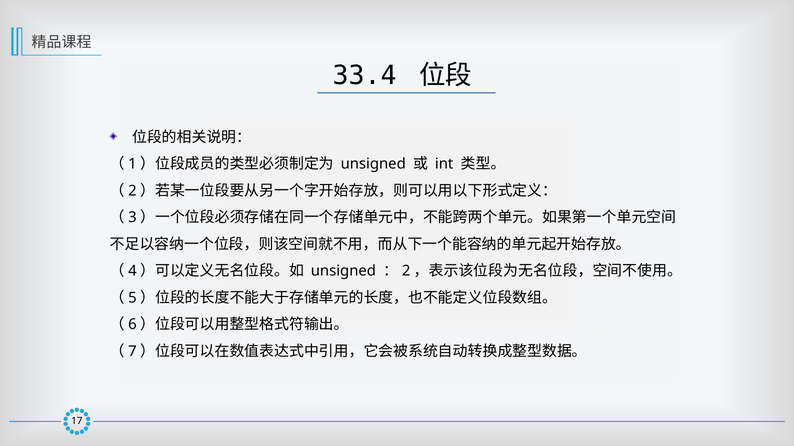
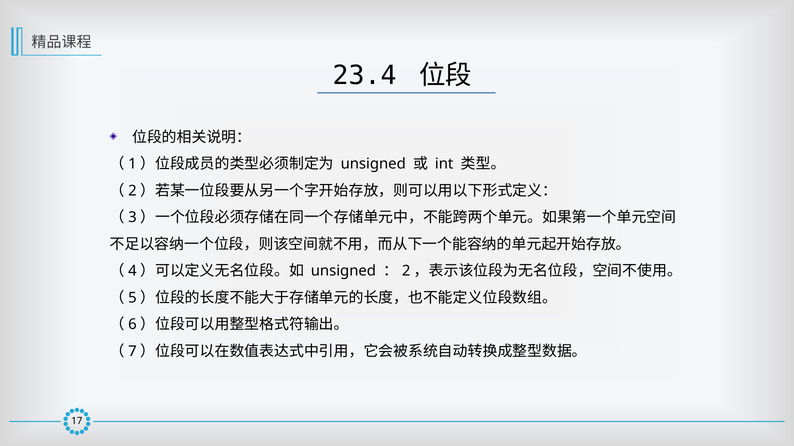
33.4: 33.4 -> 23.4 (365, 75)
